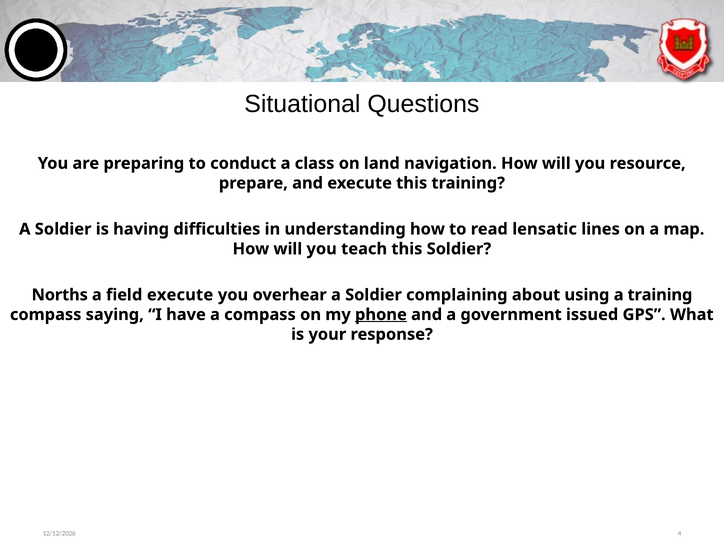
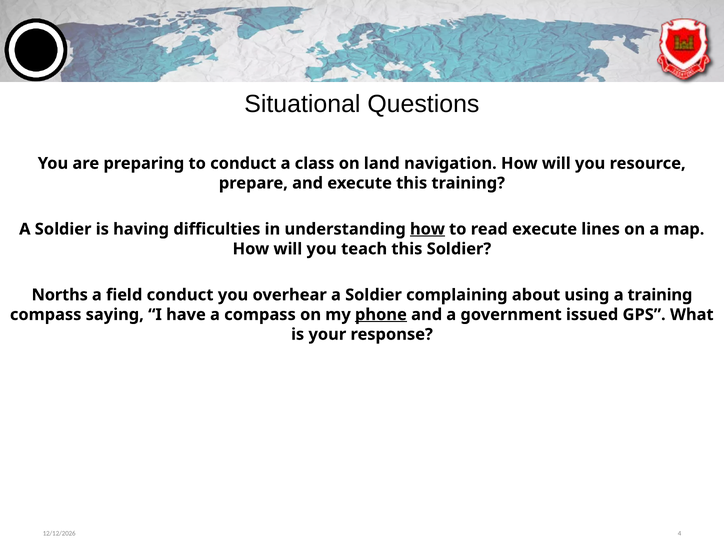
how underline: none -> present (427, 229)
read lensatic: lensatic -> execute (545, 229)
field execute: execute -> conduct (180, 295)
